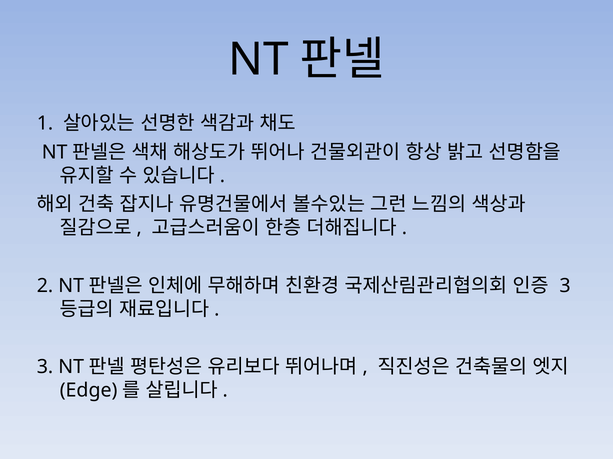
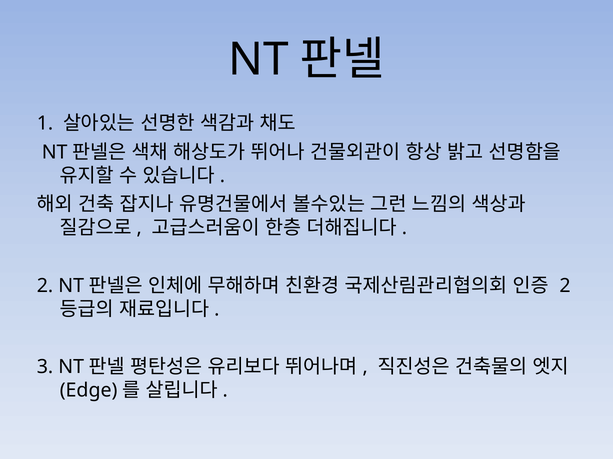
3: 3 -> 2 (565, 286)
